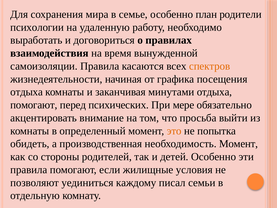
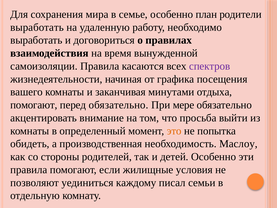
психологии: психологии -> выработать (37, 27)
спектров colour: orange -> purple (210, 66)
отдыха: отдыха -> вашего (27, 92)
перед психических: психических -> обязательно (119, 105)
необходимость Момент: Момент -> Маслоу (238, 144)
